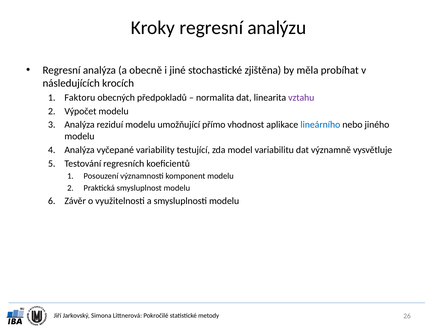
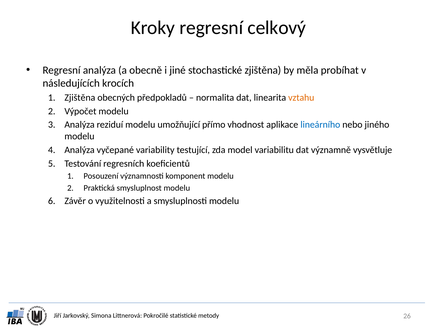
analýzu: analýzu -> celkový (277, 28)
Faktoru: Faktoru -> Zjištěna (80, 97)
vztahu colour: purple -> orange (301, 97)
